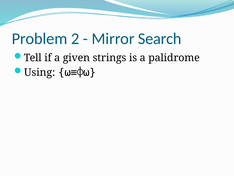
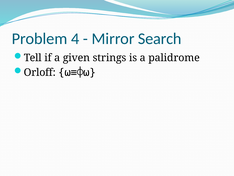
2: 2 -> 4 (75, 39)
Using: Using -> Orloff (40, 72)
